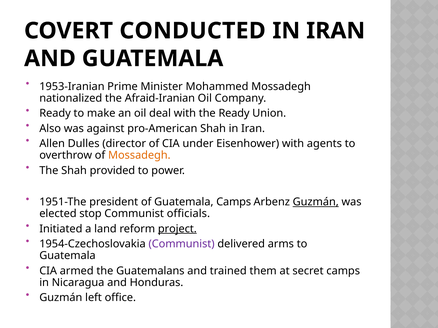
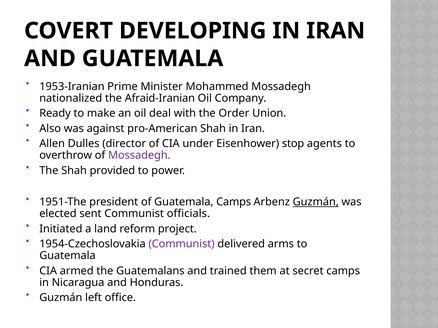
CONDUCTED: CONDUCTED -> DEVELOPING (193, 31)
the Ready: Ready -> Order (234, 114)
Eisenhower with: with -> stop (293, 144)
Mossadegh colour: orange -> purple (139, 156)
stop: stop -> sent (90, 214)
project underline: present -> none (177, 229)
